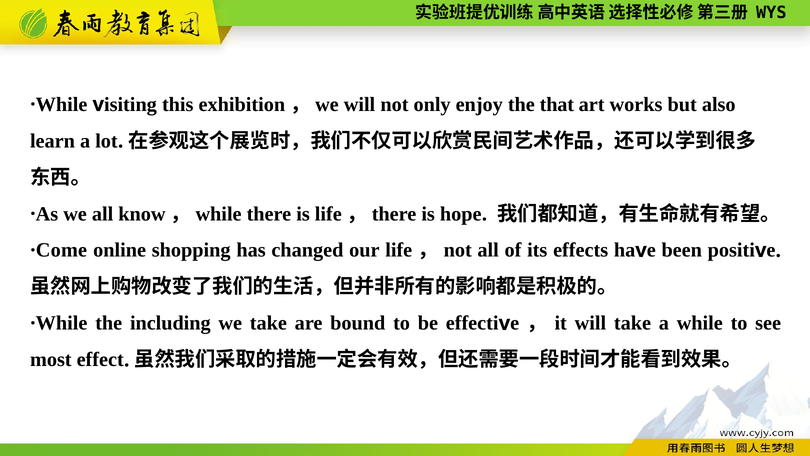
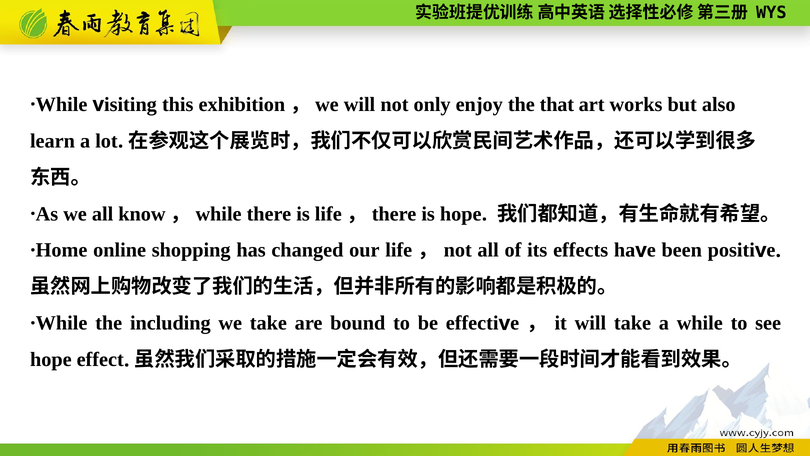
Come: Come -> Home (62, 250)
most: most -> hope (51, 359)
